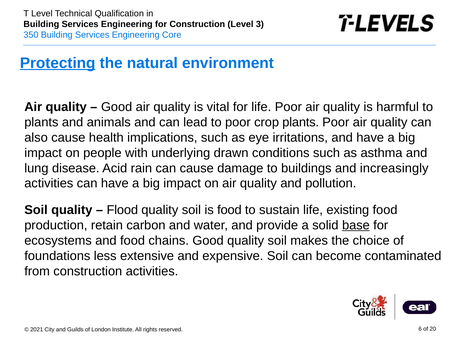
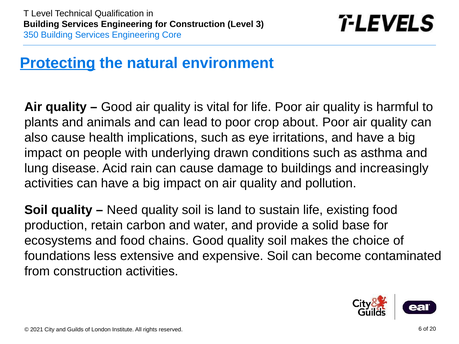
crop plants: plants -> about (301, 122)
Flood: Flood -> Need (122, 210)
is food: food -> land (229, 210)
base underline: present -> none (356, 225)
